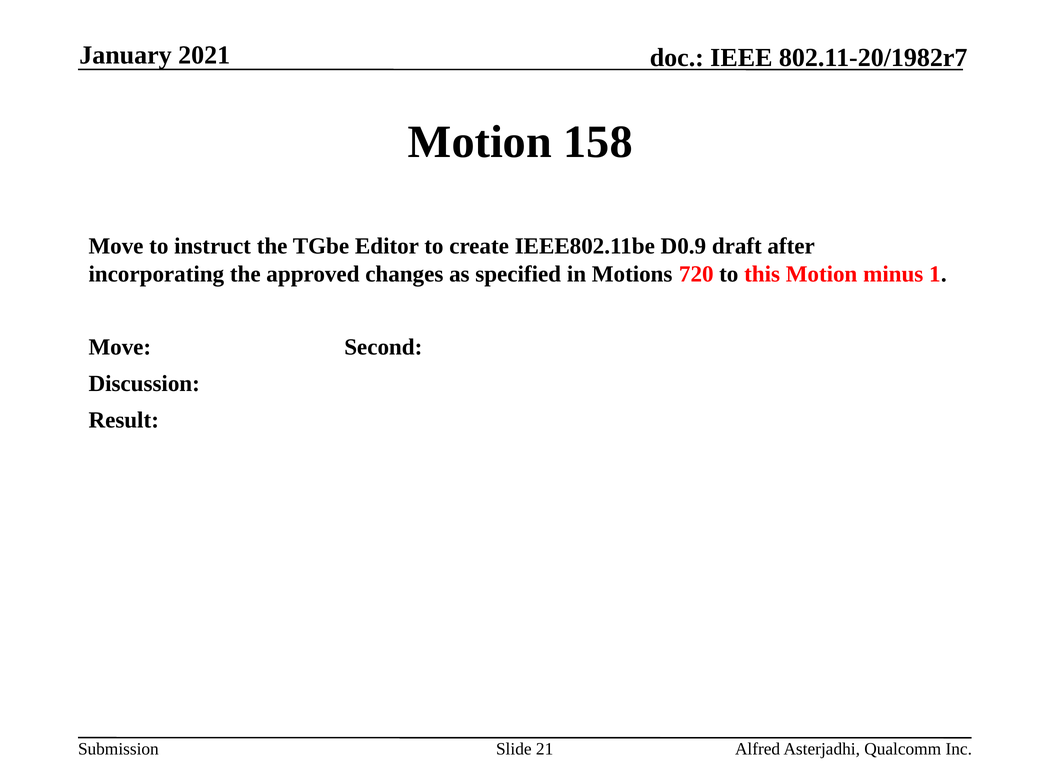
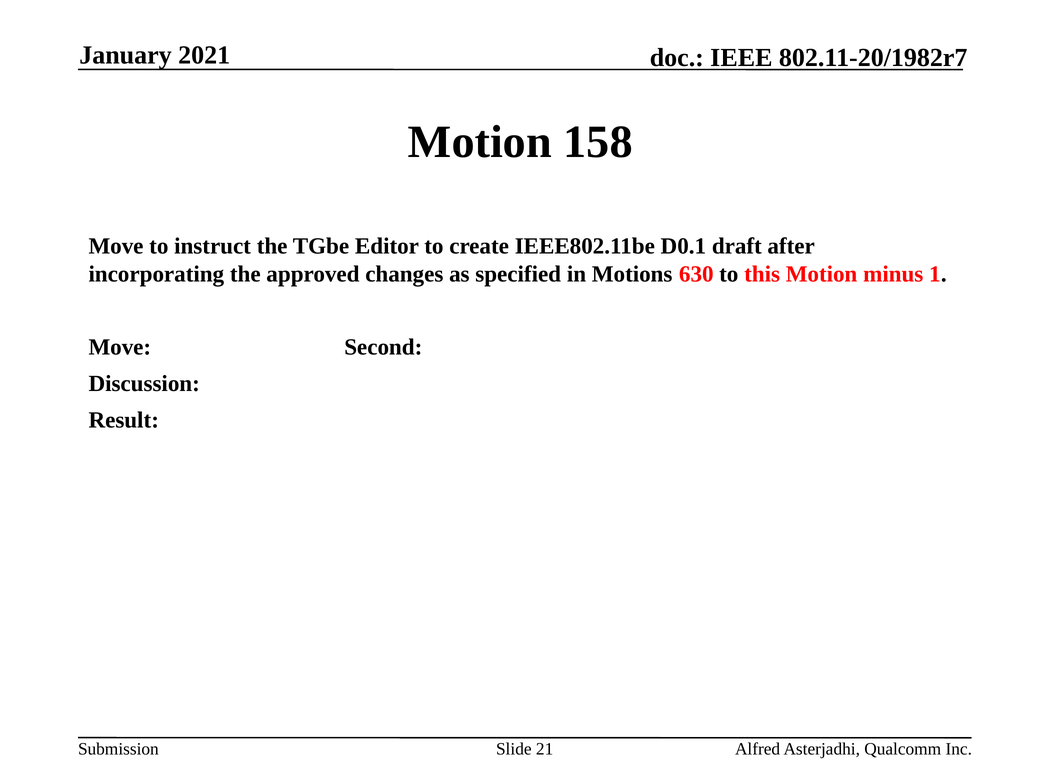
D0.9: D0.9 -> D0.1 (683, 246)
720: 720 -> 630 (696, 274)
